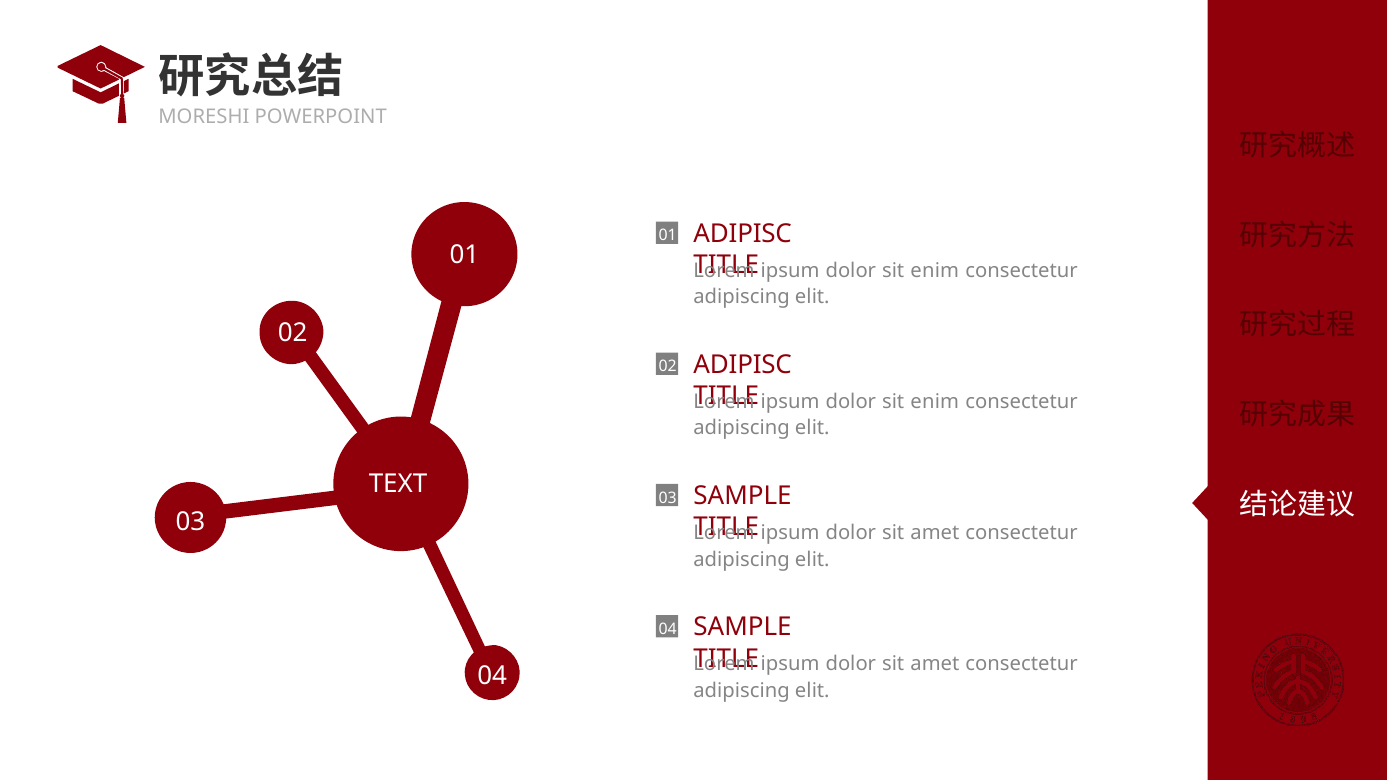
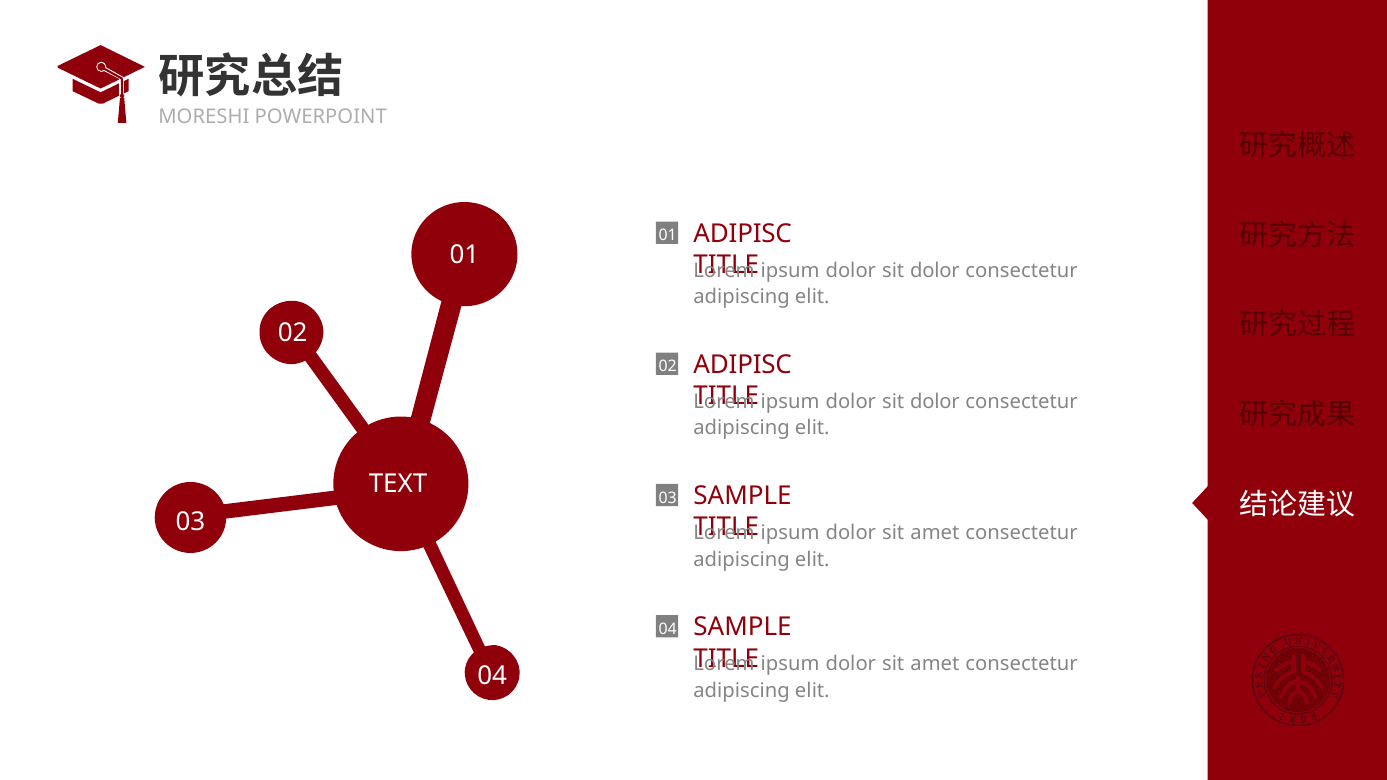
enim: enim -> dolor (935, 270)
enim: enim -> dolor (935, 402)
